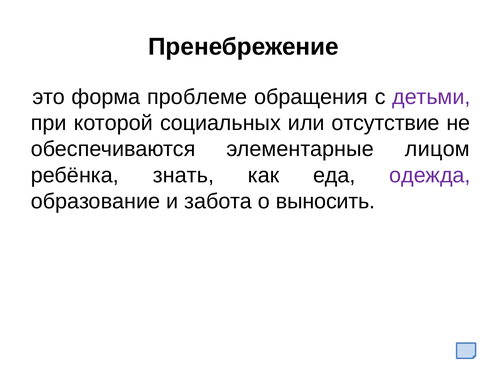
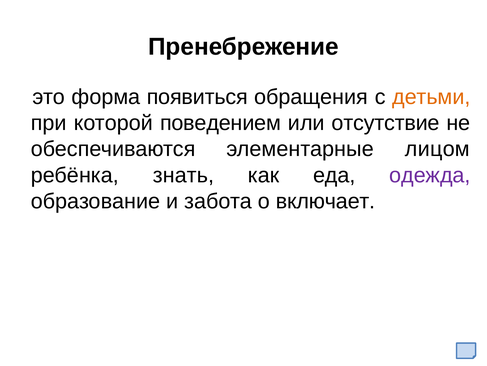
проблеме: проблеме -> появиться (197, 97)
детьми colour: purple -> orange (431, 97)
социальных: социальных -> поведением (220, 123)
выносить: выносить -> включает (326, 201)
